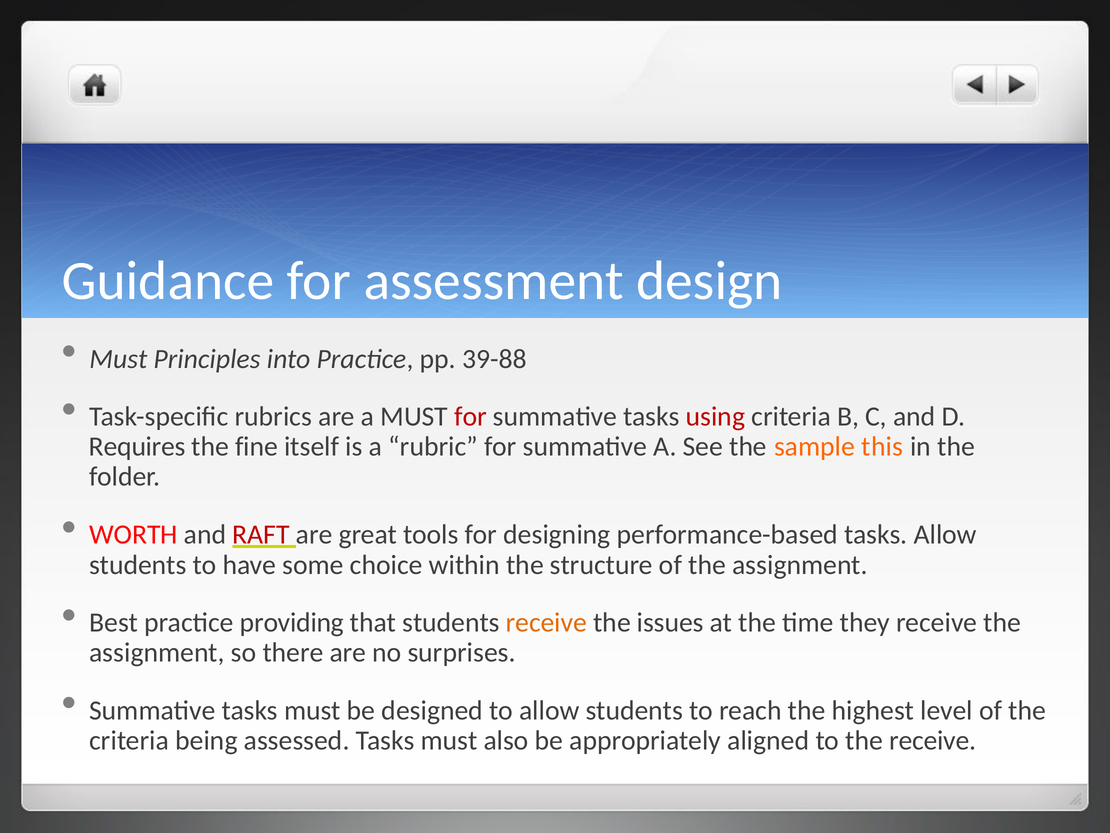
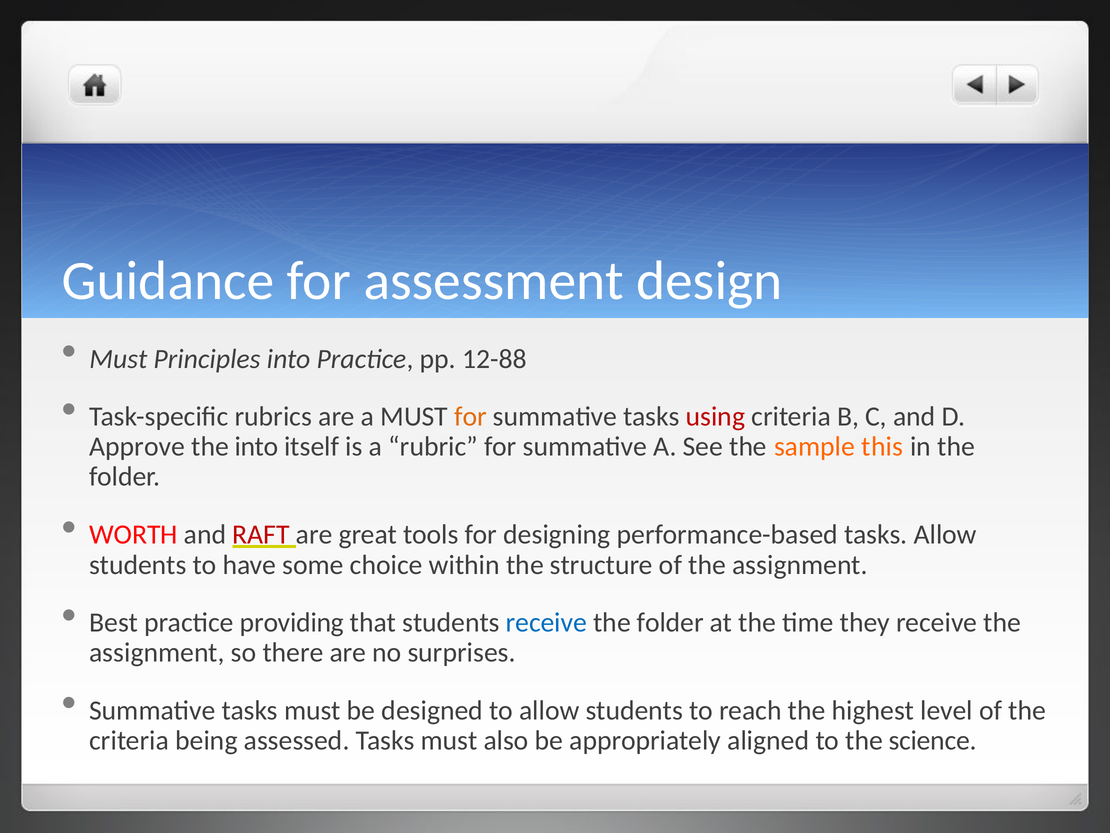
39-88: 39-88 -> 12-88 (494, 359)
for colour: red -> orange (470, 416)
Requires: Requires -> Approve (137, 446)
the fine: fine -> into (257, 446)
receive colour: orange -> blue (546, 622)
issues: issues -> folder (670, 622)
the receive: receive -> science (933, 740)
